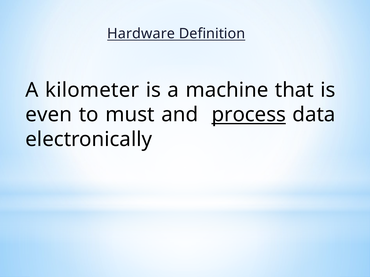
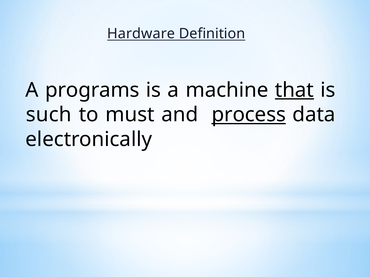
kilometer: kilometer -> programs (92, 90)
that underline: none -> present (294, 90)
even: even -> such (49, 115)
